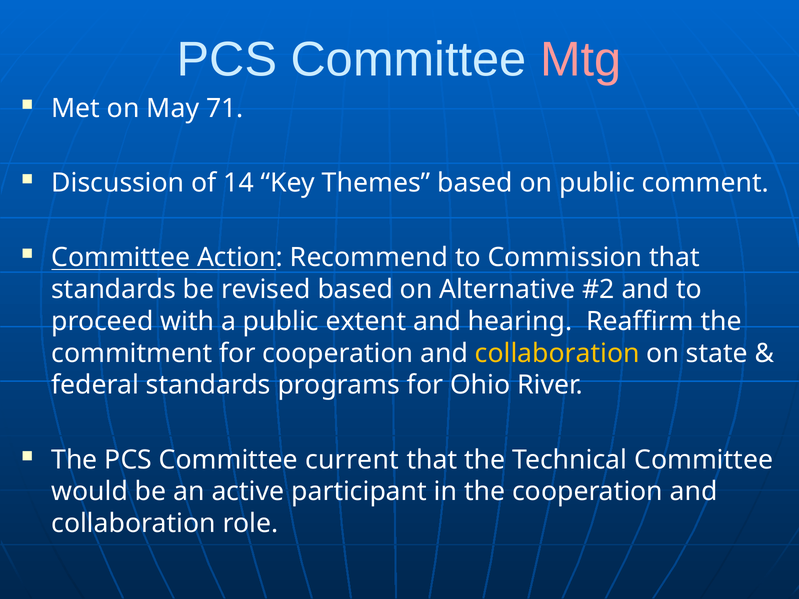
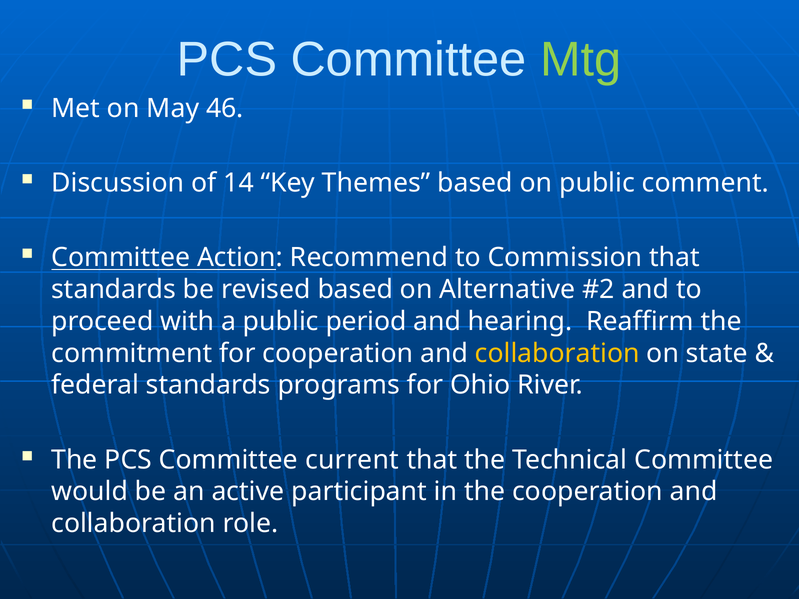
Mtg colour: pink -> light green (581, 60)
71: 71 -> 46 (225, 108)
extent: extent -> period (366, 321)
